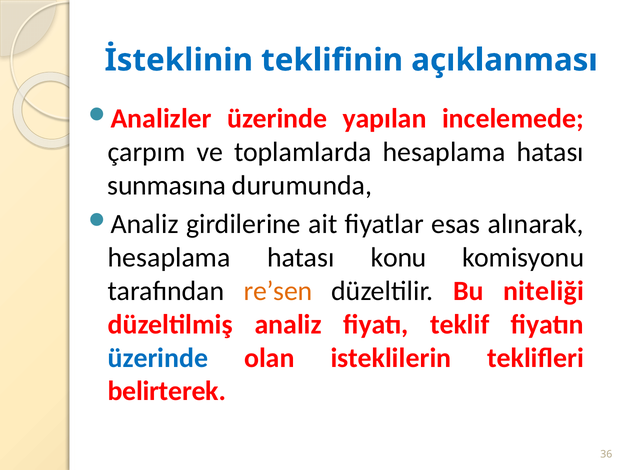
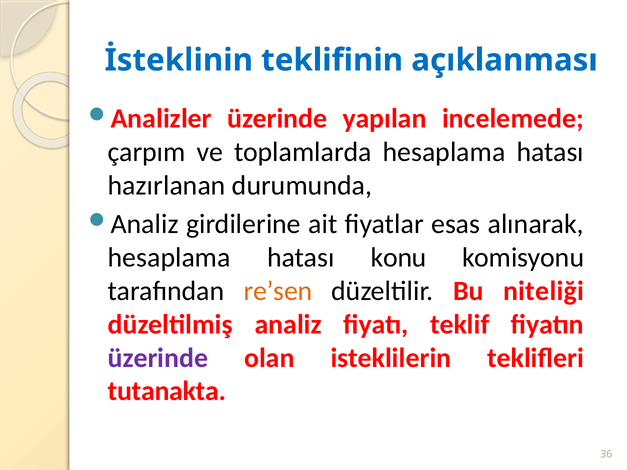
sunmasına: sunmasına -> hazırlanan (167, 186)
üzerinde colour: blue -> purple (158, 358)
belirterek: belirterek -> tutanakta (167, 392)
